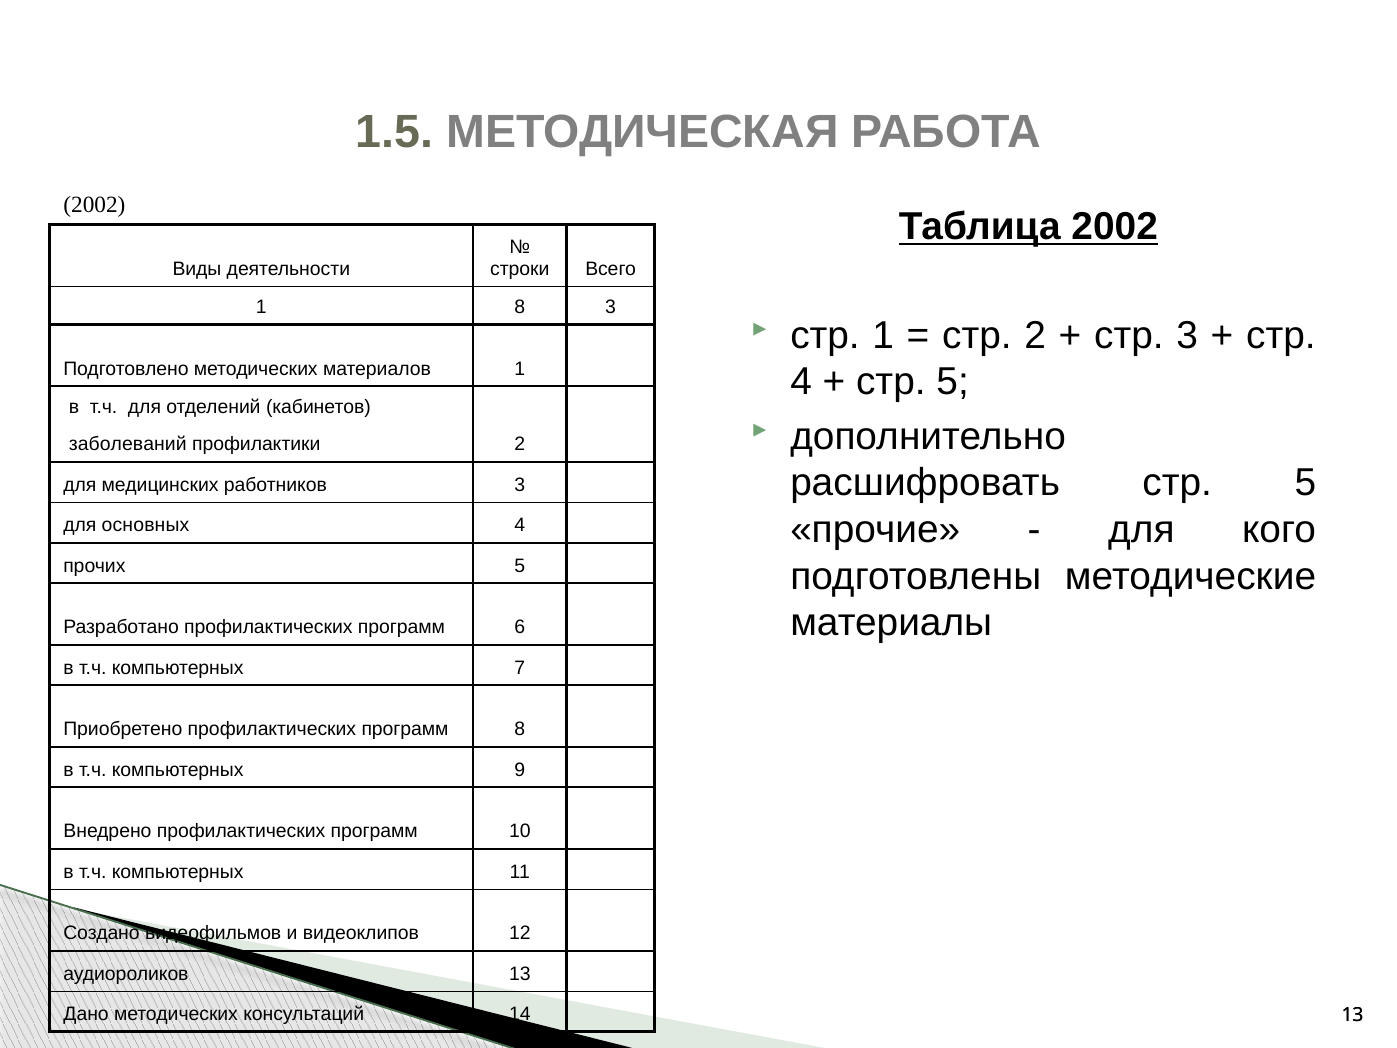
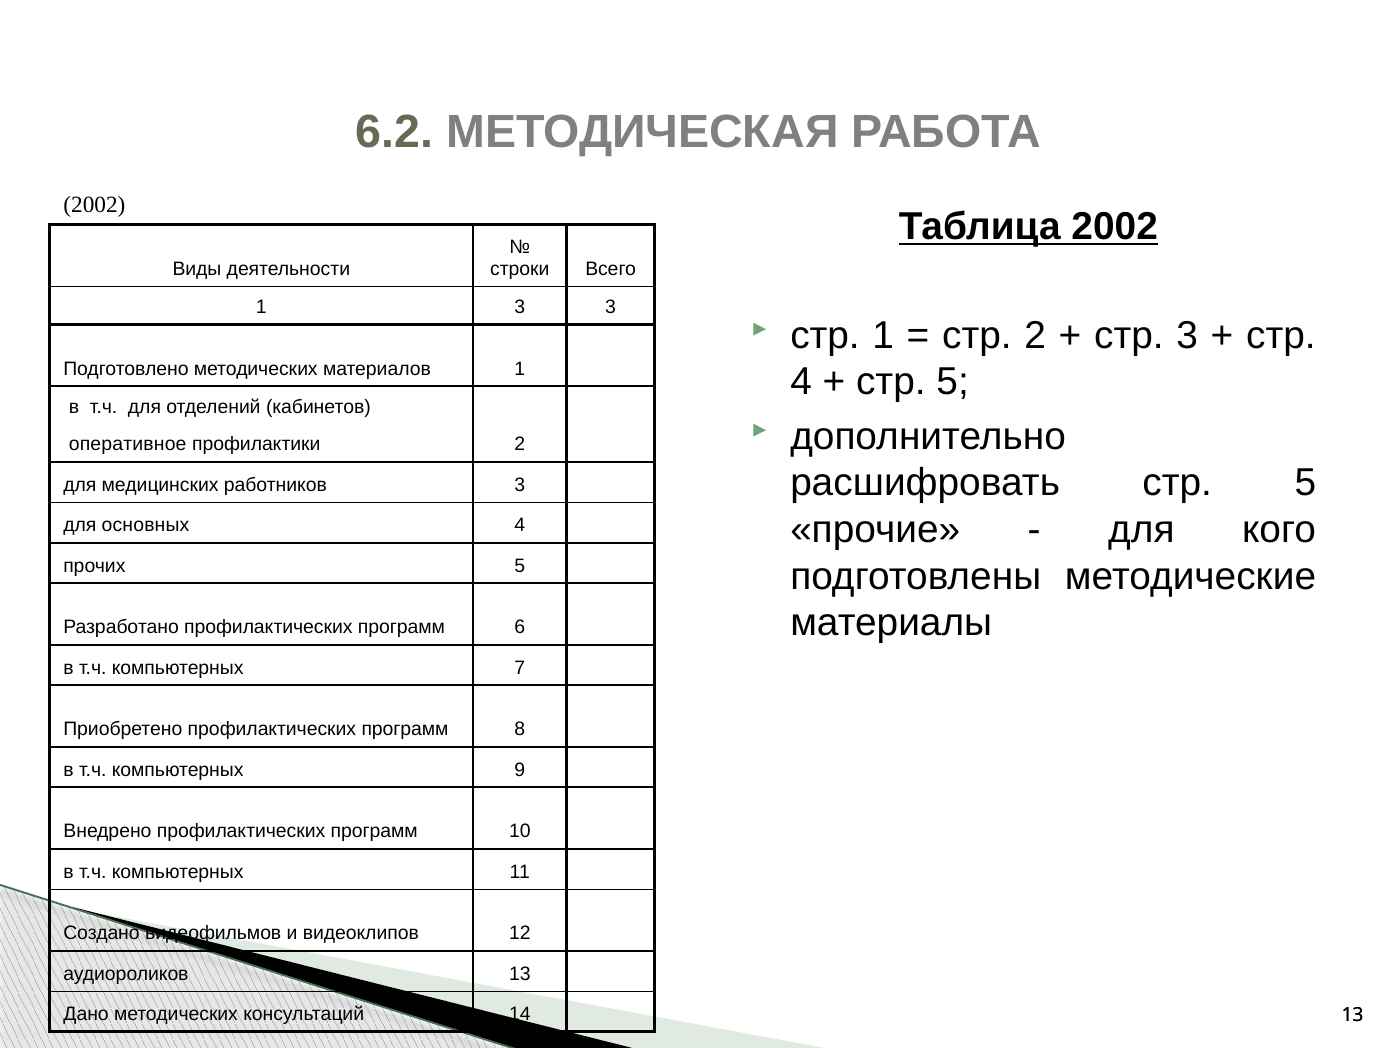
1.5: 1.5 -> 6.2 (395, 133)
1 8: 8 -> 3 (520, 307)
заболеваний: заболеваний -> оперативное (128, 444)
